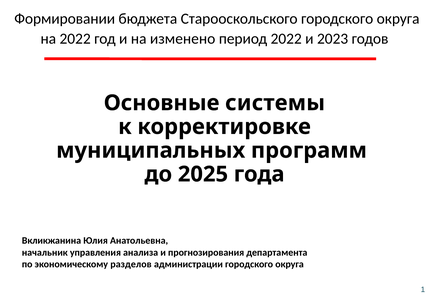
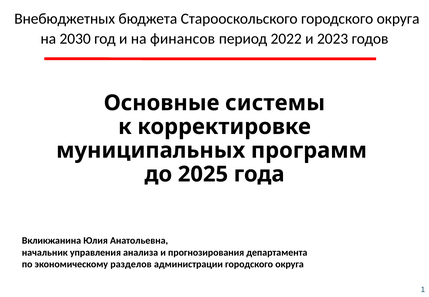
Формировании: Формировании -> Внебюджетных (65, 19)
на 2022: 2022 -> 2030 (75, 39)
изменено: изменено -> финансов (183, 39)
